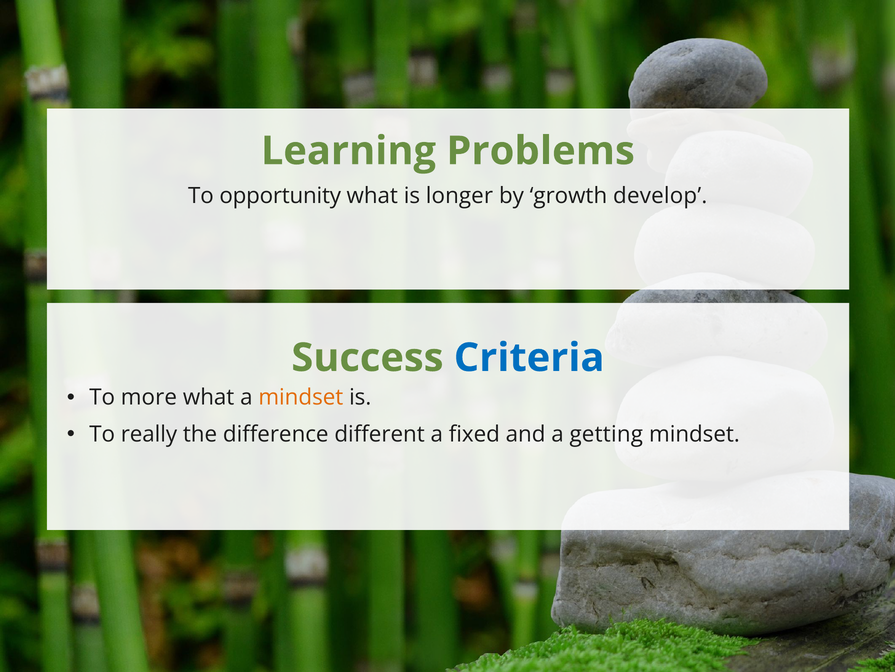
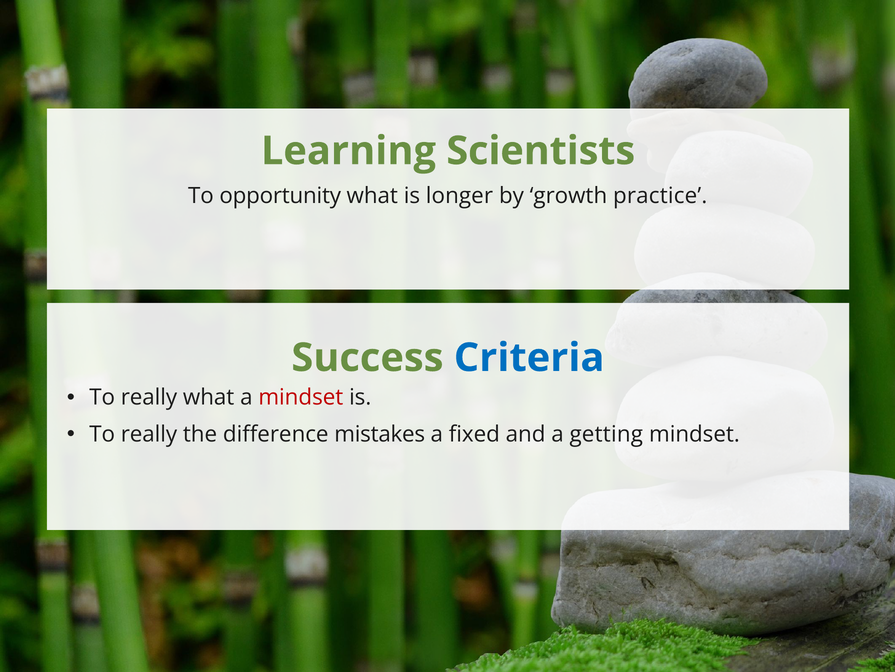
Problems: Problems -> Scientists (541, 151)
develop: develop -> practice (660, 196)
more: more -> really (149, 397)
mindset colour: orange -> red (301, 397)
different: different -> mistakes (380, 434)
